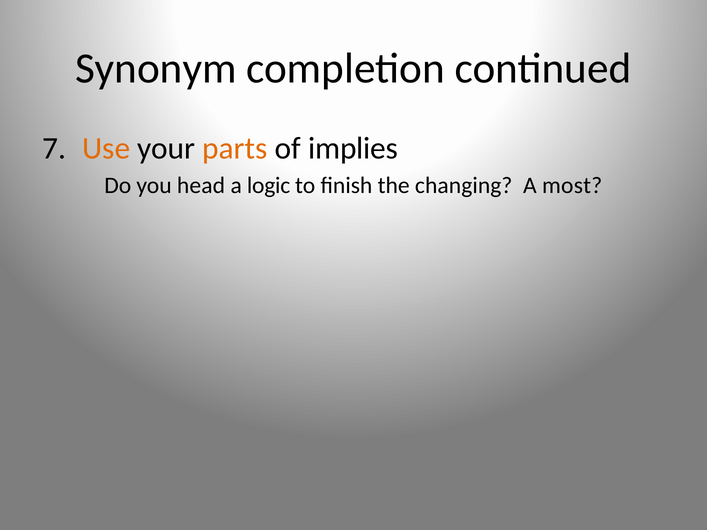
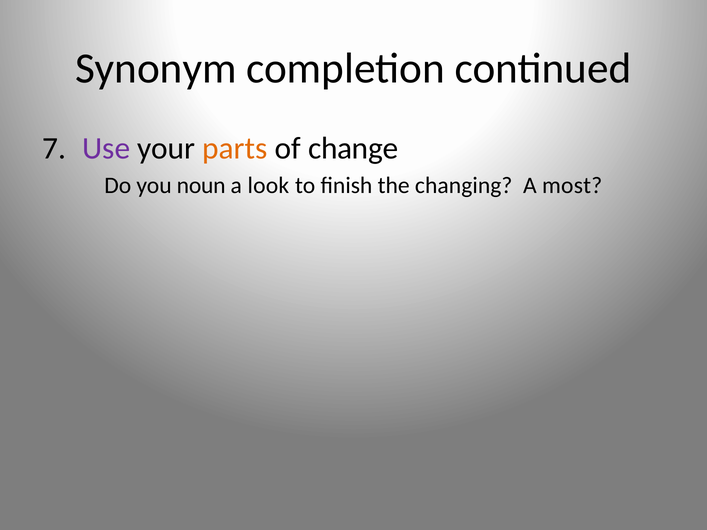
Use colour: orange -> purple (106, 148)
implies: implies -> change (353, 148)
head: head -> noun (201, 185)
logic: logic -> look (268, 185)
